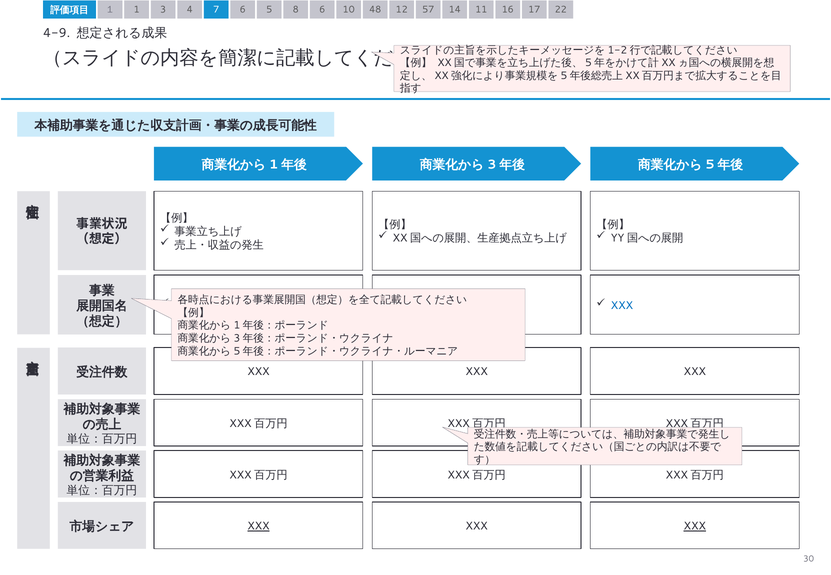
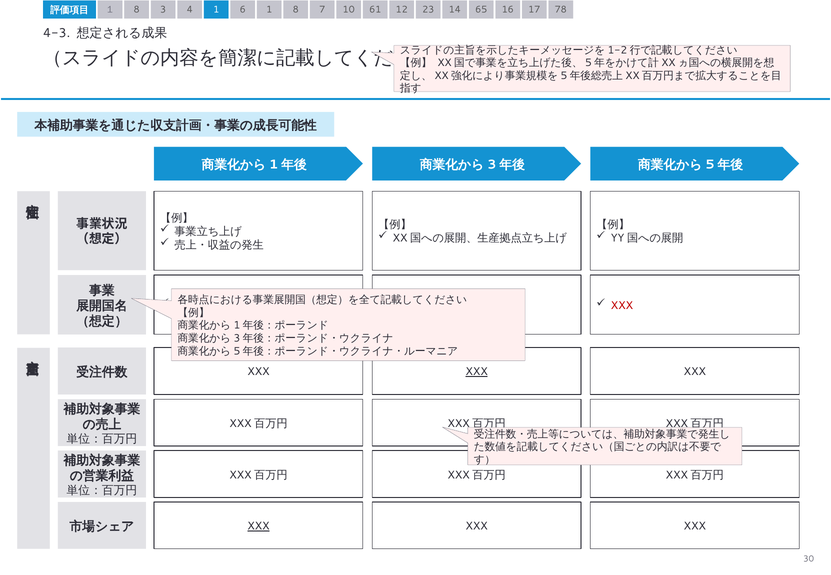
１ 1: 1 -> 8 (137, 10)
4 7: 7 -> 1 (216, 10)
6 5: 5 -> 1 (269, 10)
8 6: 6 -> 7 (322, 10)
48: 48 -> 61 (375, 10)
57: 57 -> 23 (428, 10)
11: 11 -> 65 (481, 10)
22: 22 -> 78 (561, 10)
4-9: 4-9 -> 4-3 (57, 33)
XXX colour: blue -> red (622, 306)
XXX underline: none -> present (477, 372)
XXX underline: present -> none (695, 526)
